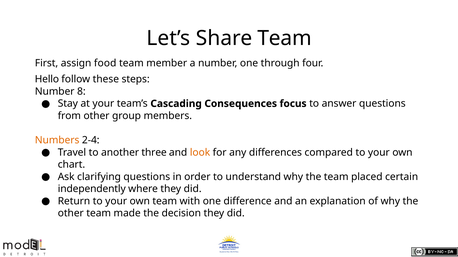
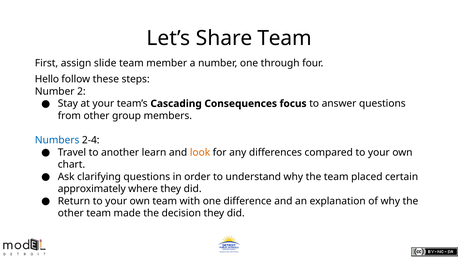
food: food -> slide (105, 63)
8: 8 -> 2 (81, 92)
Numbers colour: orange -> blue (57, 140)
three: three -> learn (154, 153)
independently: independently -> approximately (92, 189)
